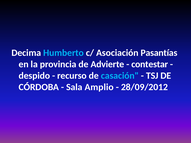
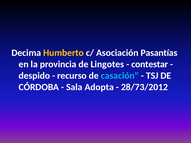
Humberto colour: light blue -> yellow (64, 53)
Advierte: Advierte -> Lingotes (107, 64)
Amplio: Amplio -> Adopta (99, 87)
28/09/2012: 28/09/2012 -> 28/73/2012 (144, 87)
